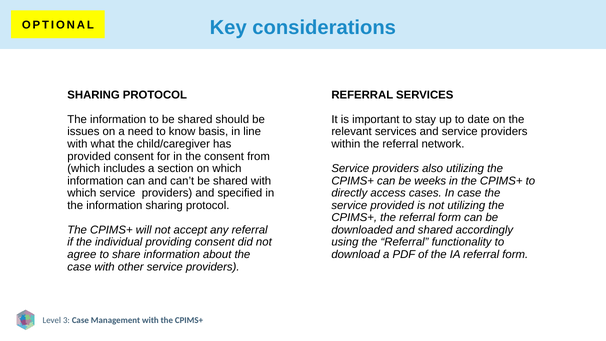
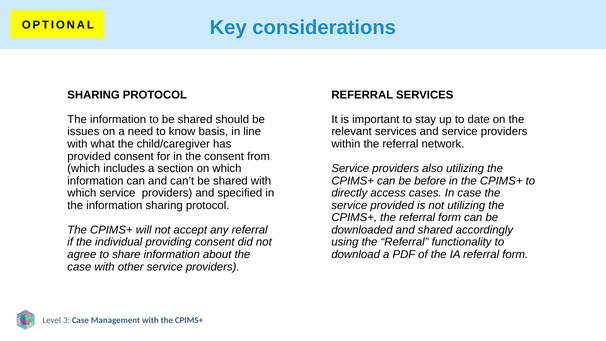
weeks: weeks -> before (430, 181)
